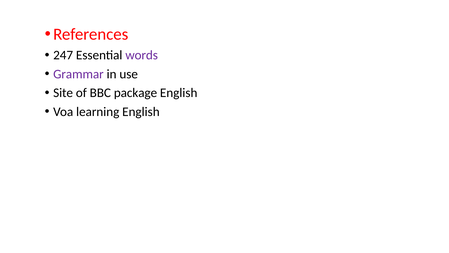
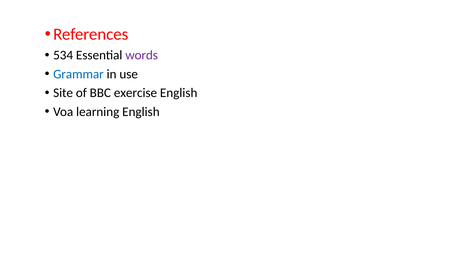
247: 247 -> 534 (63, 55)
Grammar colour: purple -> blue (78, 74)
package: package -> exercise (135, 93)
